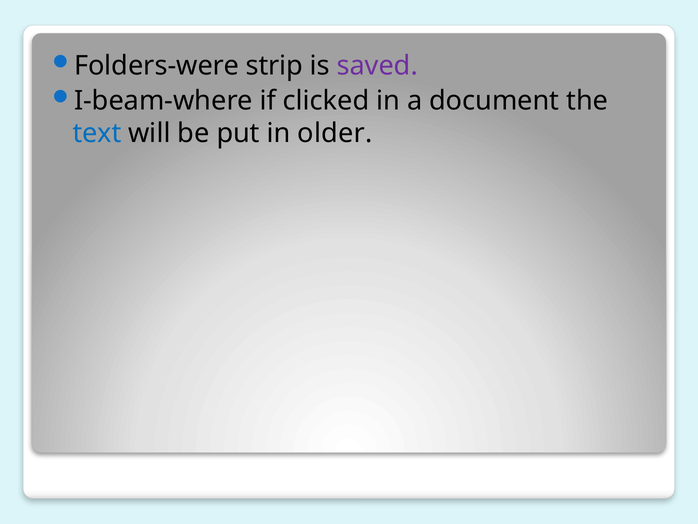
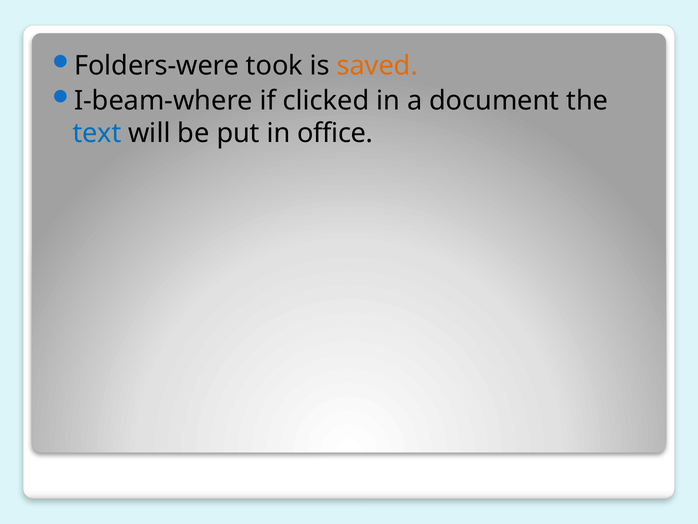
strip: strip -> took (274, 66)
saved colour: purple -> orange (377, 66)
older: older -> office (335, 133)
